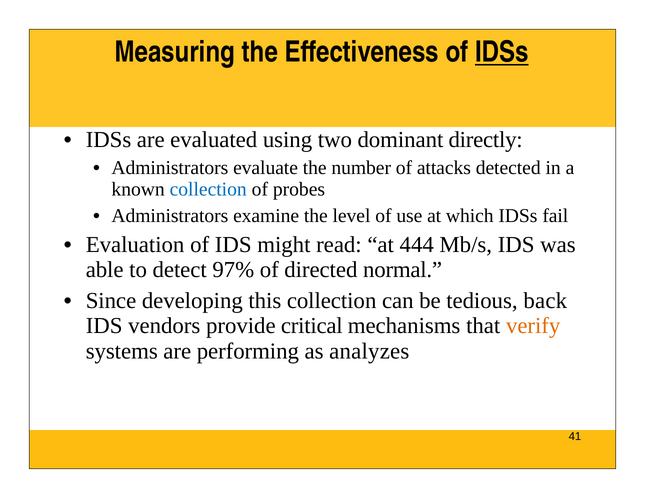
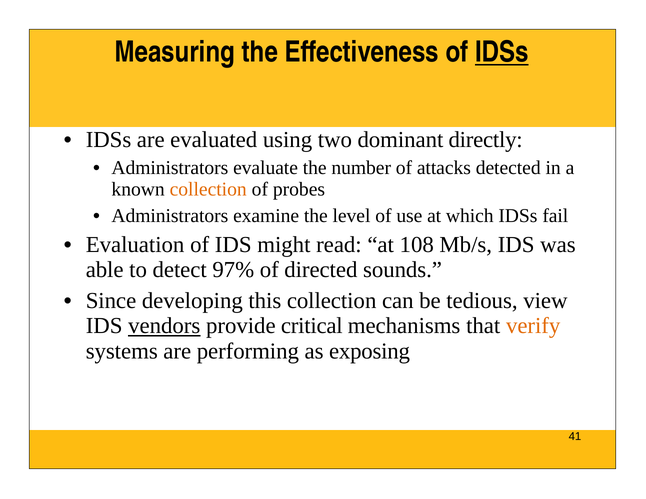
collection colour: blue -> orange (208, 189)
444: 444 -> 108 (417, 245)
normal: normal -> sounds (403, 270)
back: back -> view (545, 301)
vendors underline: none -> present (164, 326)
analyzes: analyzes -> exposing (370, 351)
